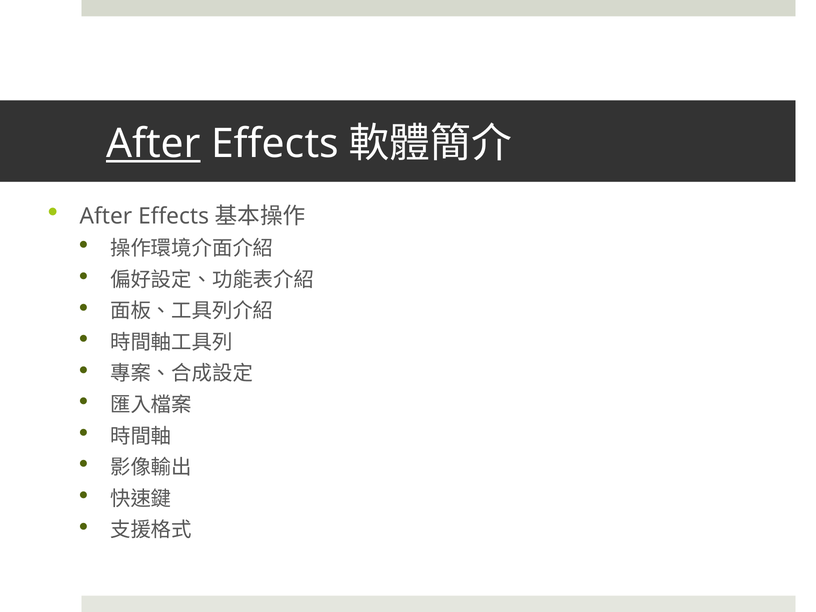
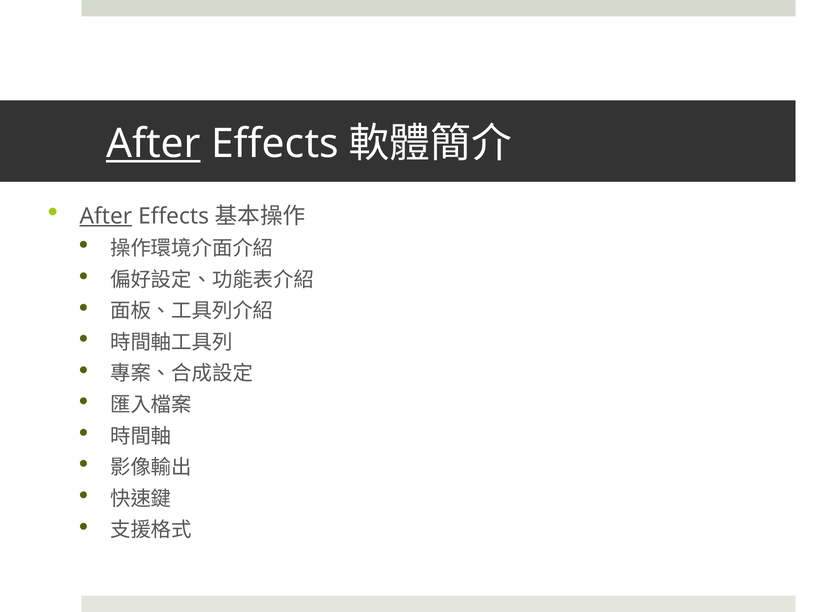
After underline: none -> present (106, 216)
